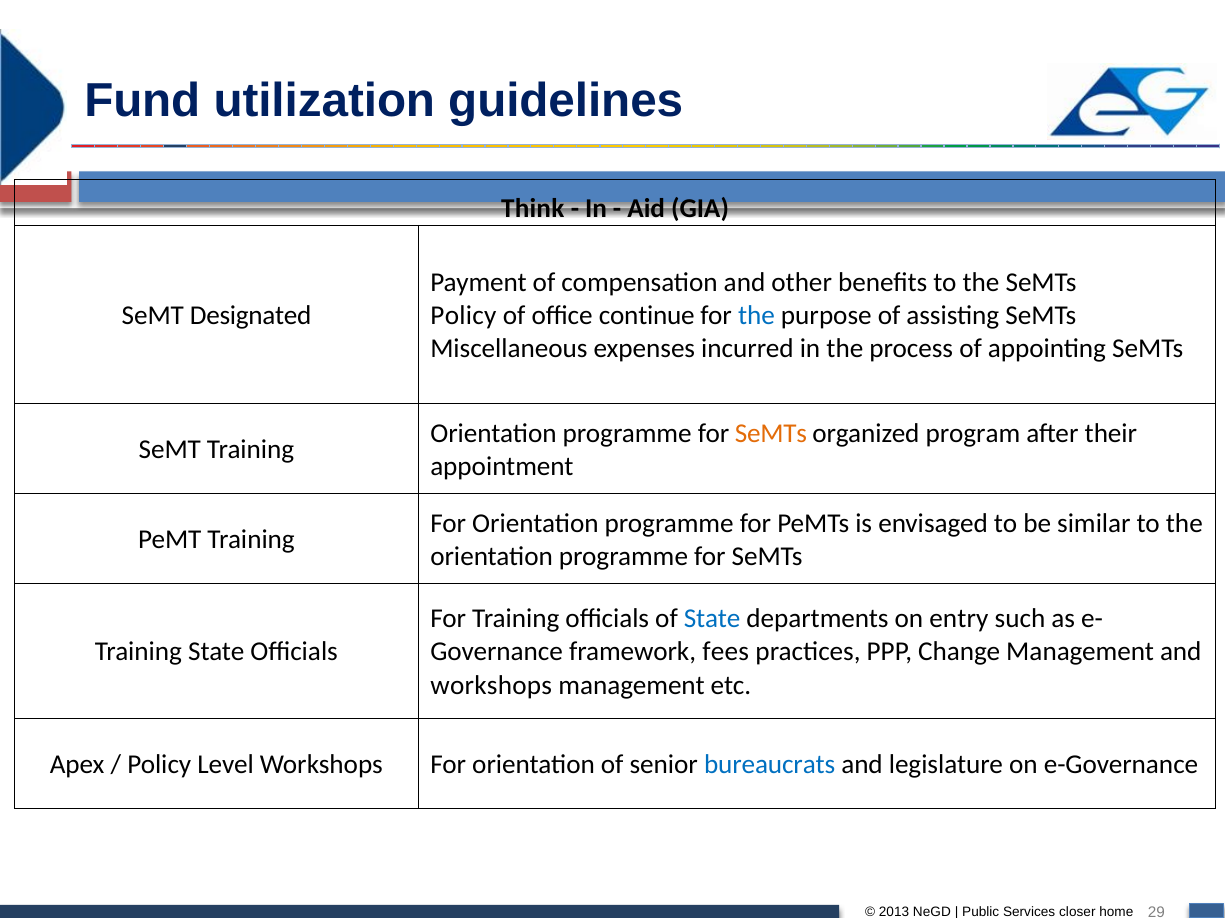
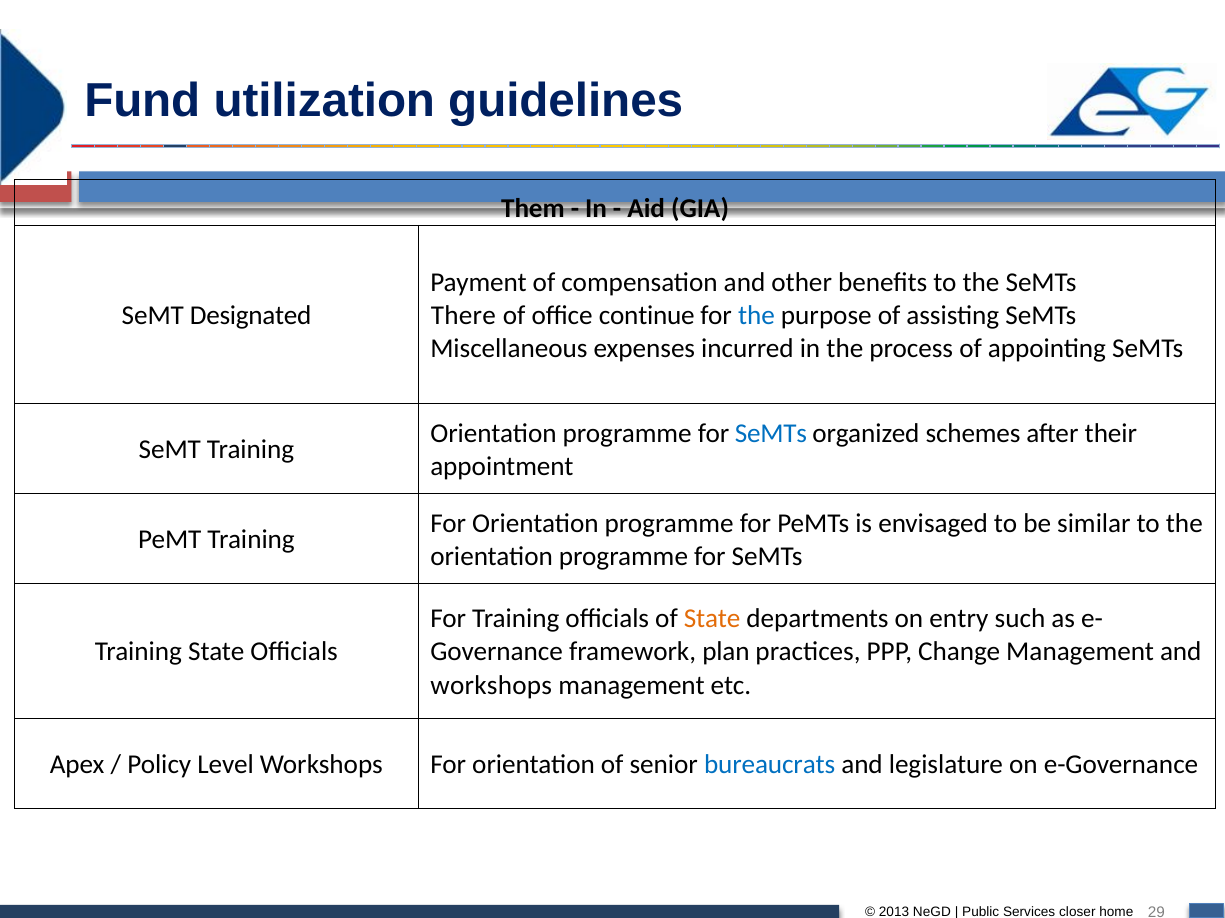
Think: Think -> Them (533, 209)
Policy: Policy -> There (463, 316)
SeMTs colour: orange -> blue (771, 433)
program: program -> schemes (973, 433)
State colour: blue -> orange (712, 619)
fees: fees -> plan (726, 652)
